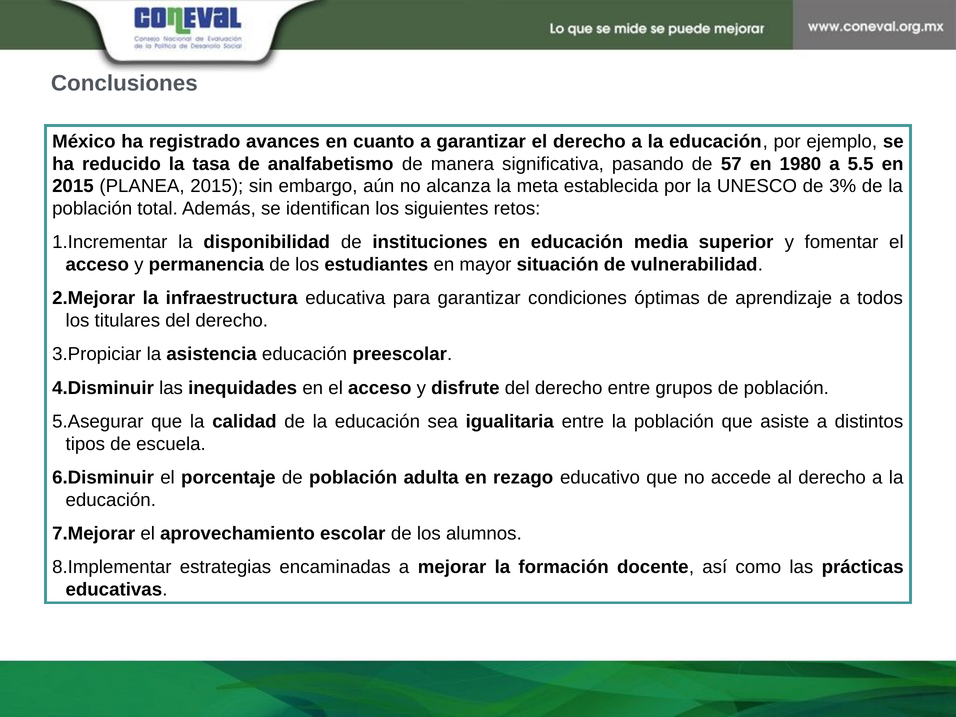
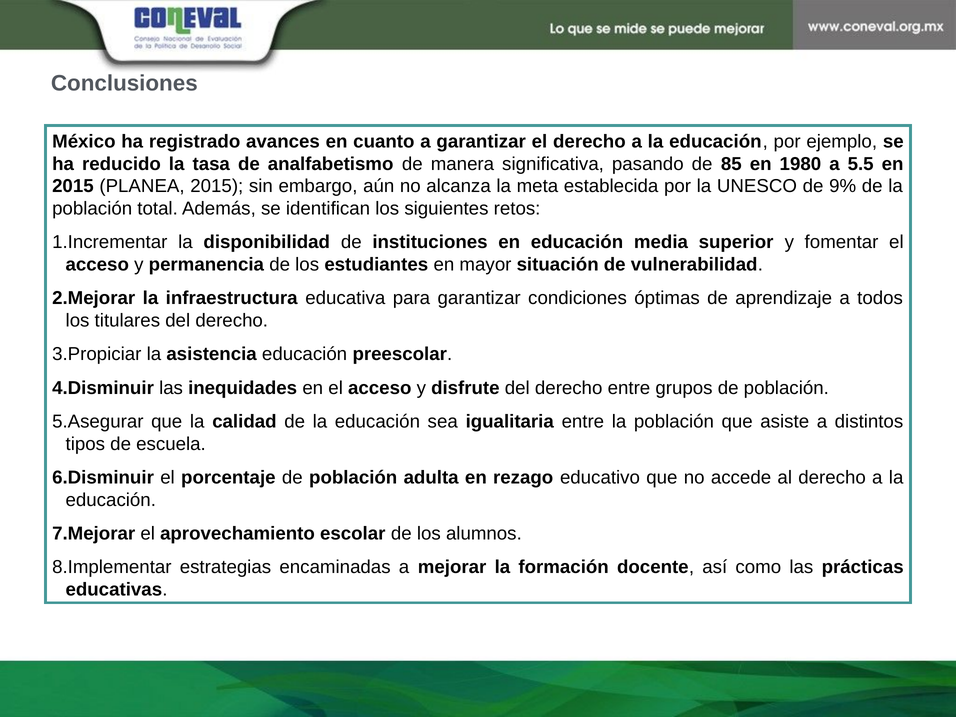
57: 57 -> 85 (731, 164)
3%: 3% -> 9% (843, 186)
